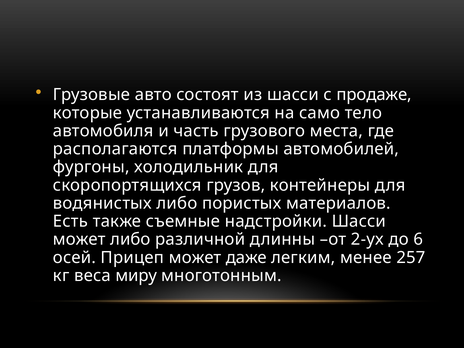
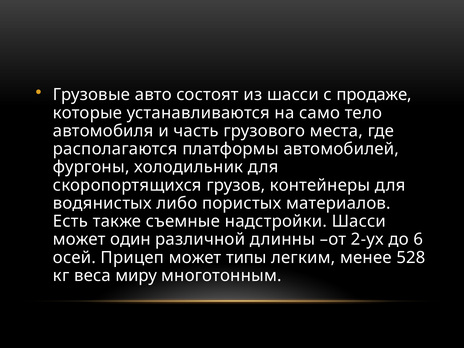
может либо: либо -> один (130, 239)
даже: даже -> типы (246, 258)
257: 257 -> 528 (411, 258)
